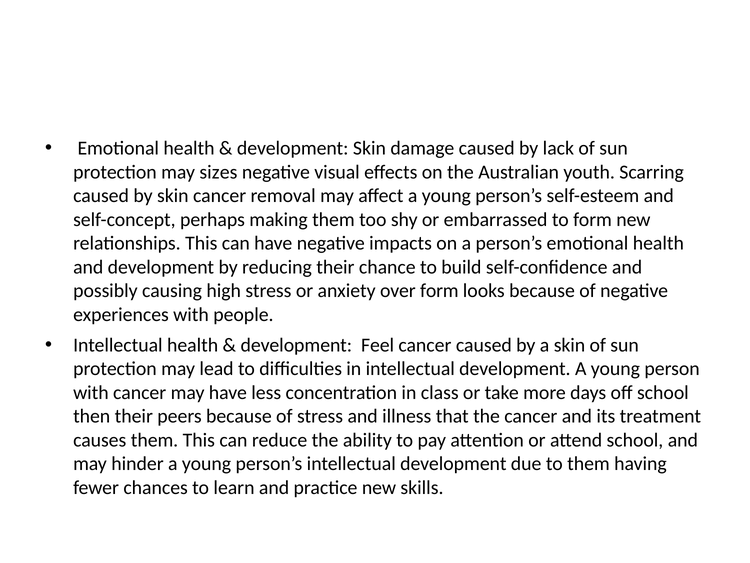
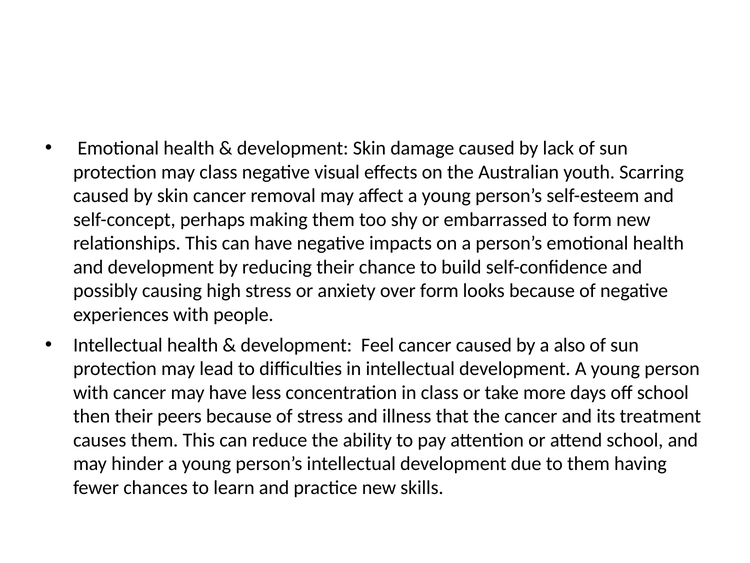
may sizes: sizes -> class (218, 172)
a skin: skin -> also (570, 345)
